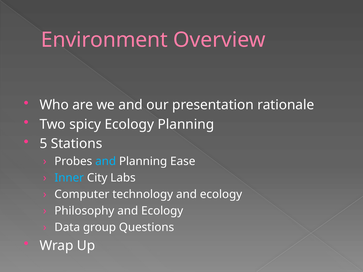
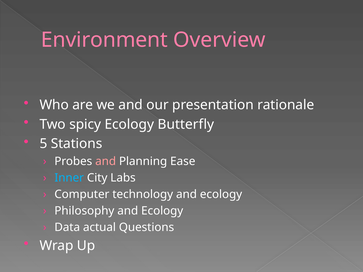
Ecology Planning: Planning -> Butterfly (186, 124)
and colour: light blue -> pink (106, 161)
group: group -> actual (99, 227)
